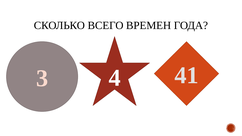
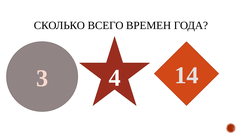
41: 41 -> 14 (187, 75)
